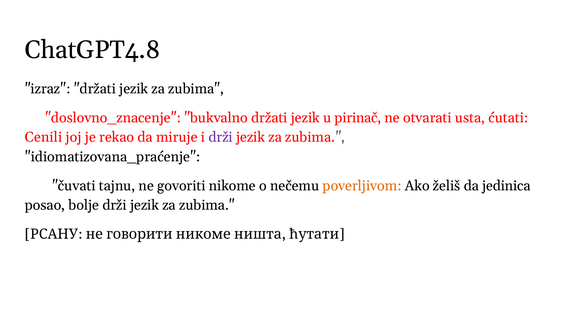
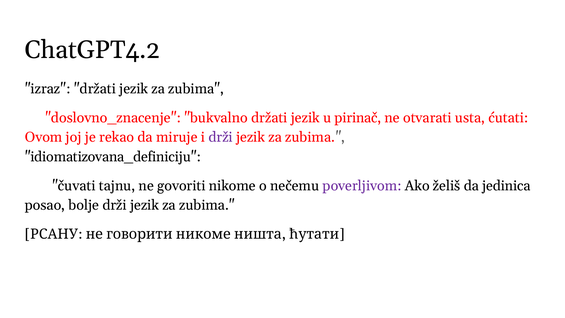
ChatGPT4.8: ChatGPT4.8 -> ChatGPT4.2 (93, 50)
Cenili: Cenili -> Ovom (44, 137)
idiomatizovana_praćenje: idiomatizovana_praćenje -> idiomatizovana_definiciju (113, 157)
poverljivom colour: orange -> purple (362, 186)
